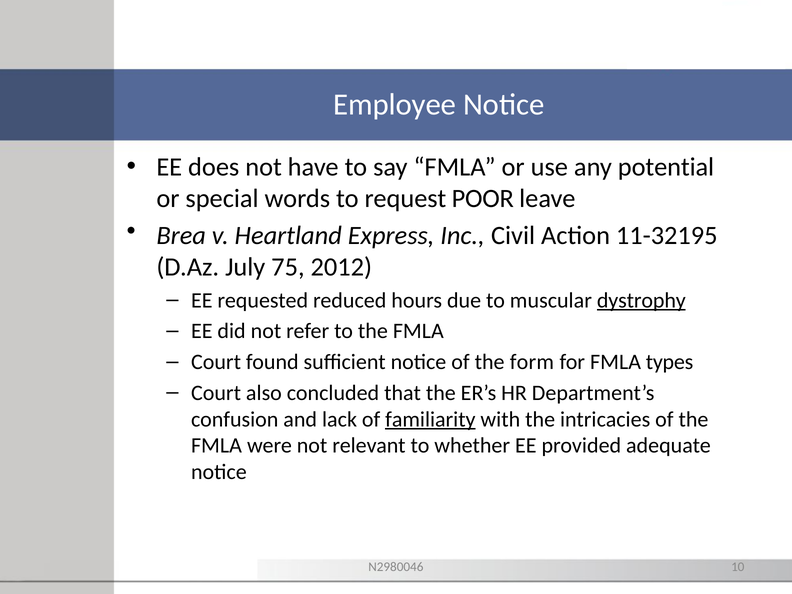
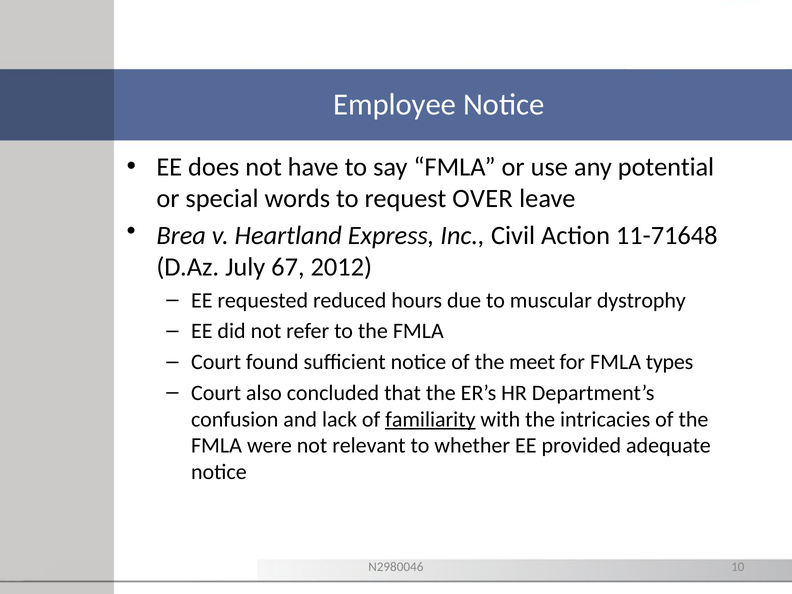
POOR: POOR -> OVER (483, 199)
11-32195: 11-32195 -> 11-71648 (667, 235)
75: 75 -> 67 (288, 267)
dystrophy underline: present -> none (641, 300)
form: form -> meet (532, 362)
